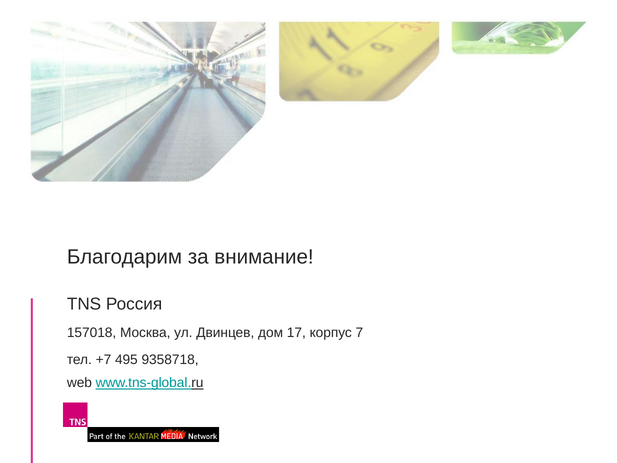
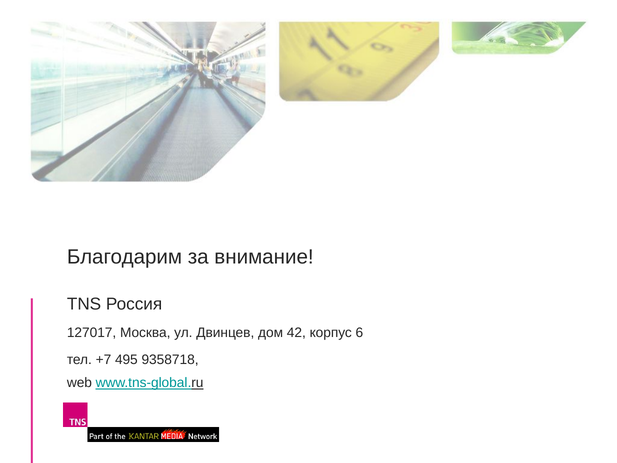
157018: 157018 -> 127017 (92, 333)
17: 17 -> 42 (296, 333)
7: 7 -> 6 (359, 333)
